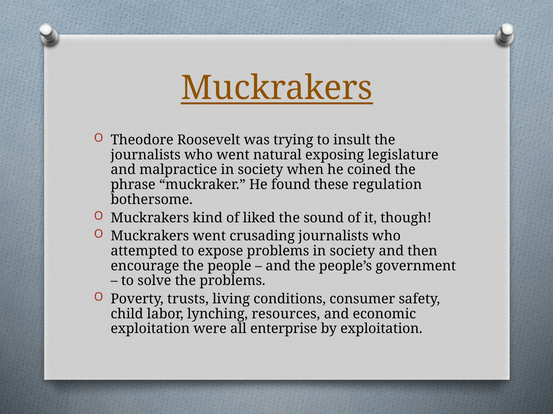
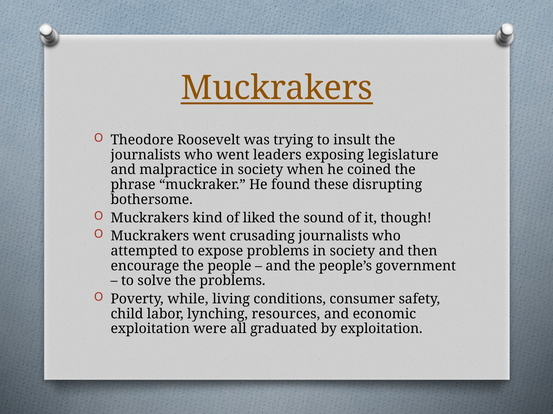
natural: natural -> leaders (277, 155)
regulation: regulation -> disrupting (387, 185)
trusts: trusts -> while (188, 299)
enterprise: enterprise -> graduated (284, 329)
